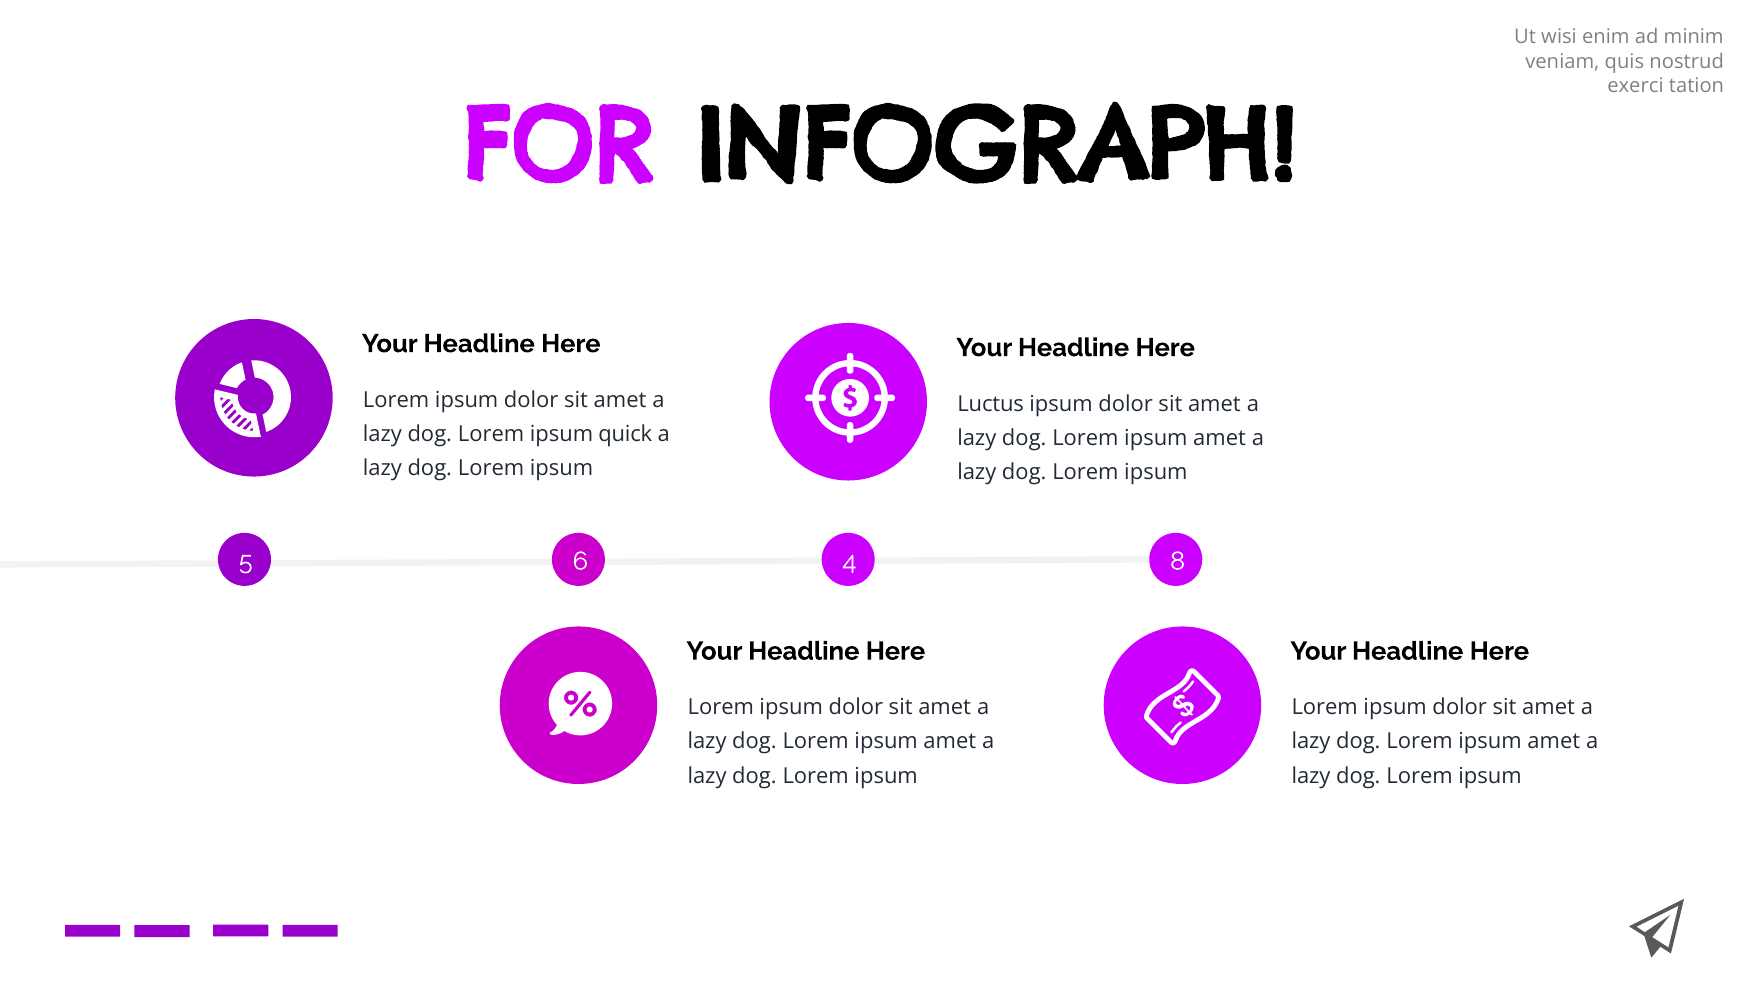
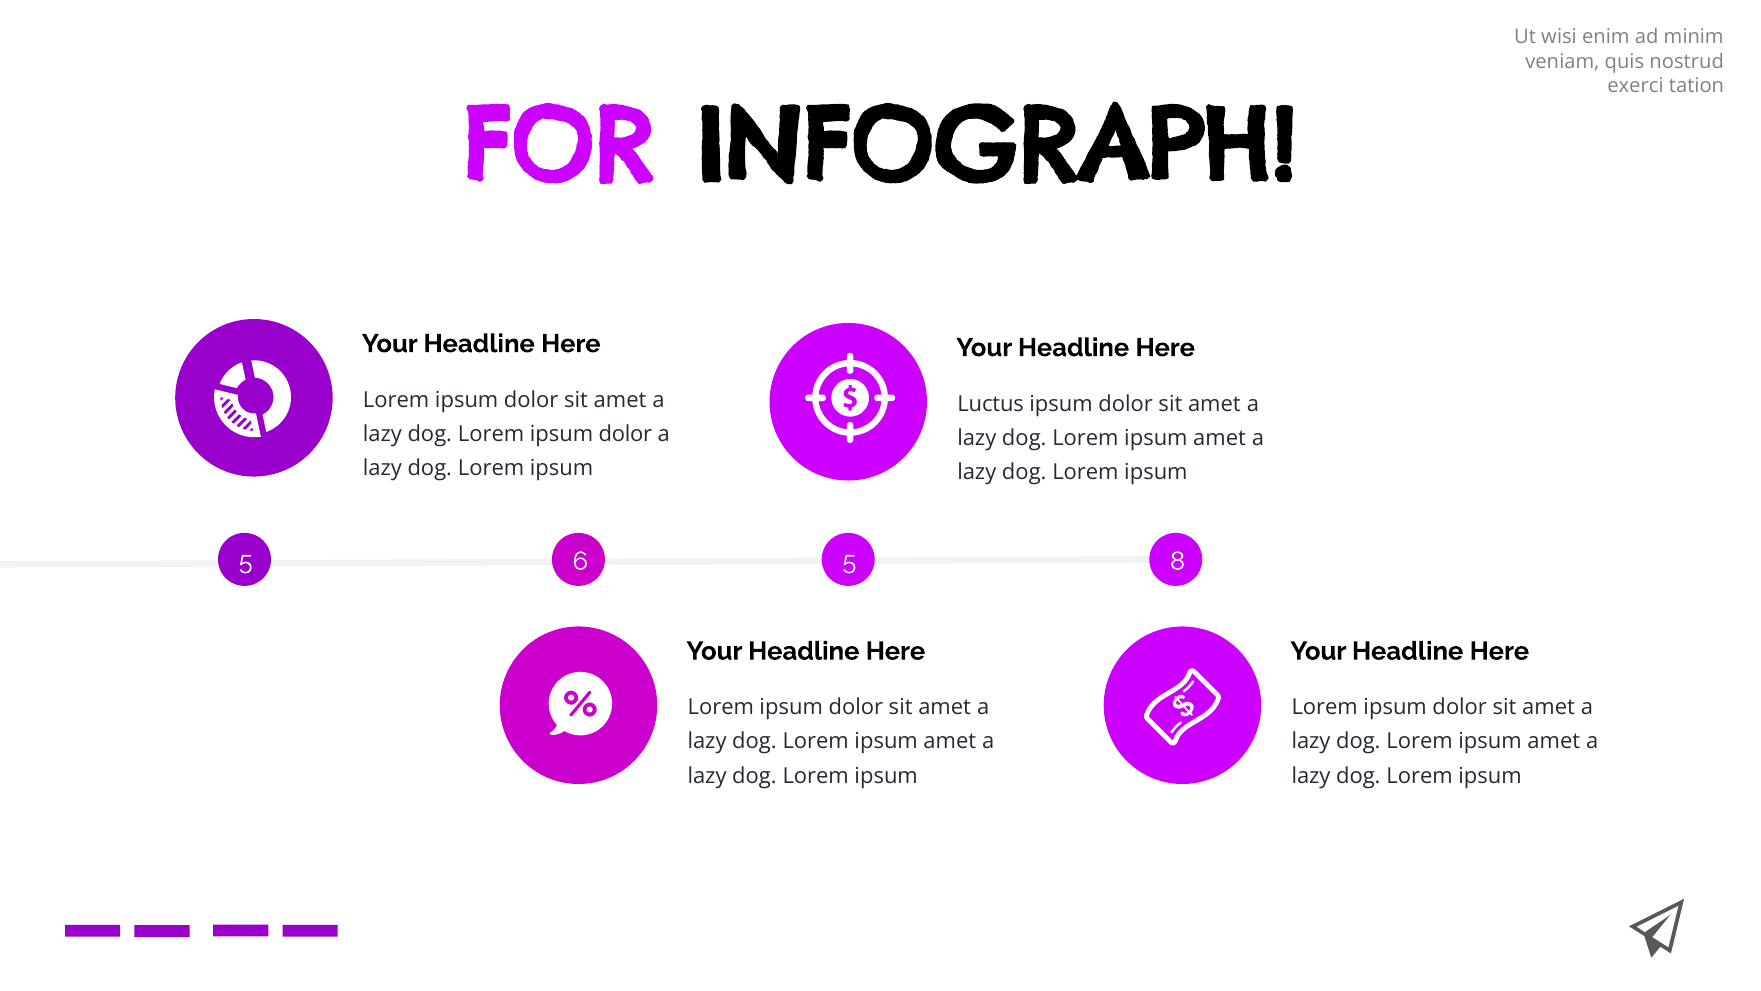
dog Lorem ipsum quick: quick -> dolor (625, 434)
6 4: 4 -> 5 (849, 561)
